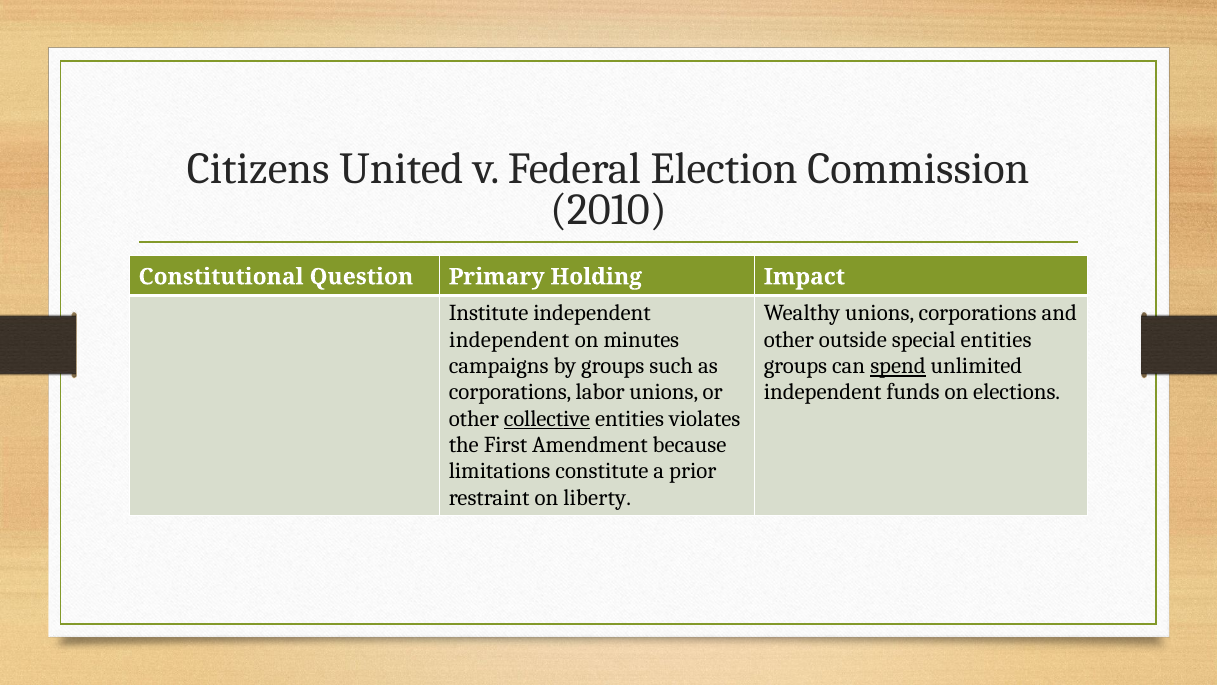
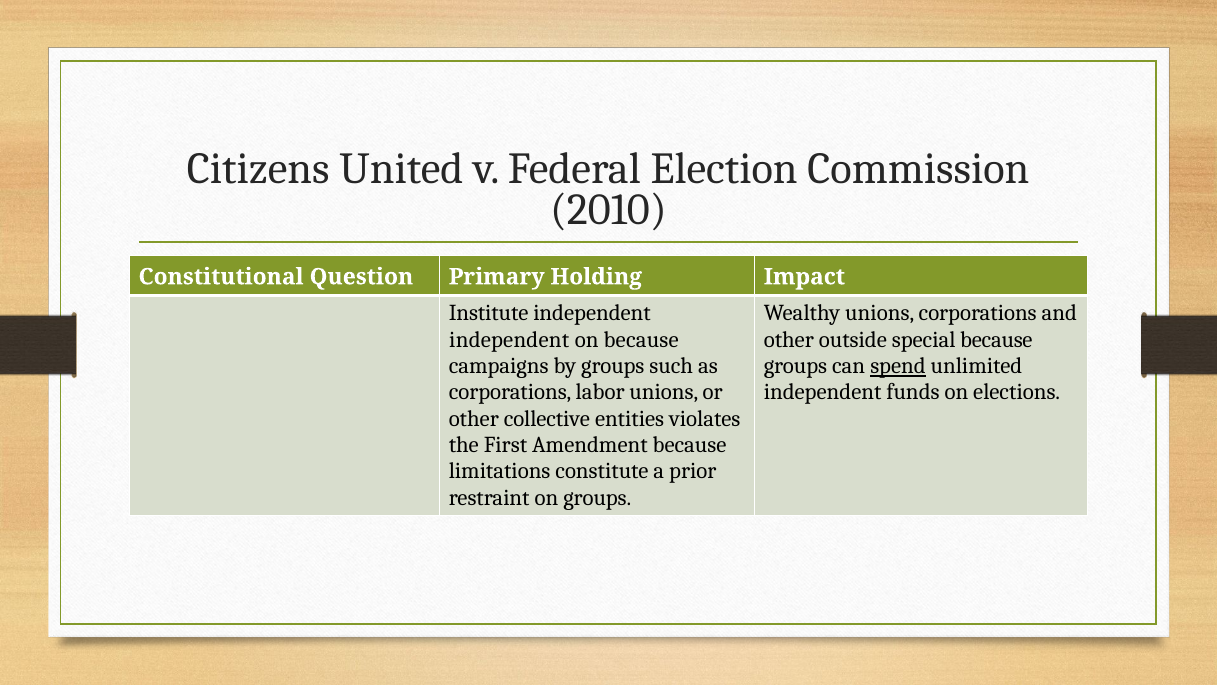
on minutes: minutes -> because (641, 339)
special entities: entities -> because (996, 339)
collective underline: present -> none (547, 418)
on liberty: liberty -> groups (597, 497)
